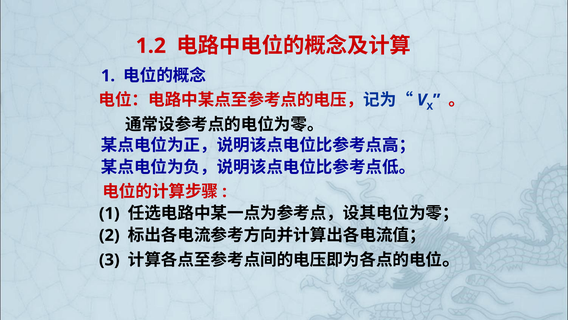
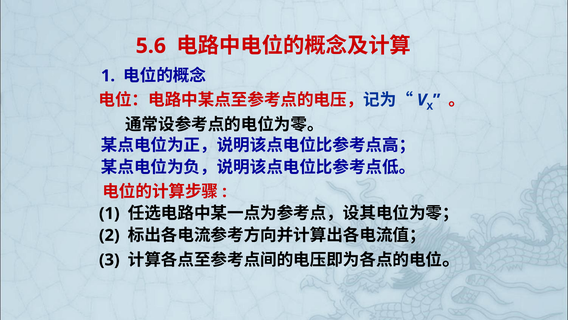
1.2: 1.2 -> 5.6 (151, 46)
